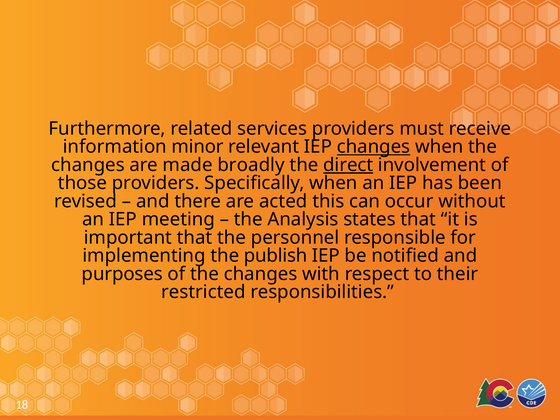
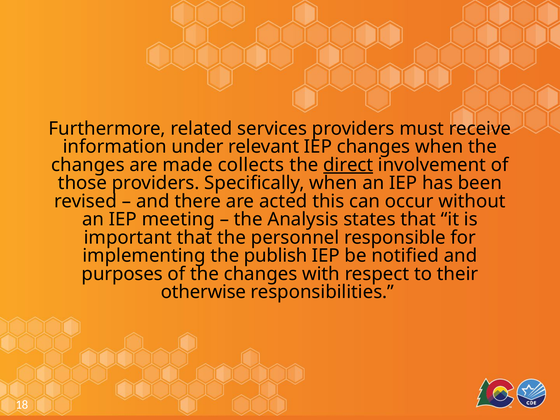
minor: minor -> under (198, 147)
changes underline: present -> none (374, 147)
broadly: broadly -> collects (251, 165)
restricted: restricted -> otherwise (203, 292)
